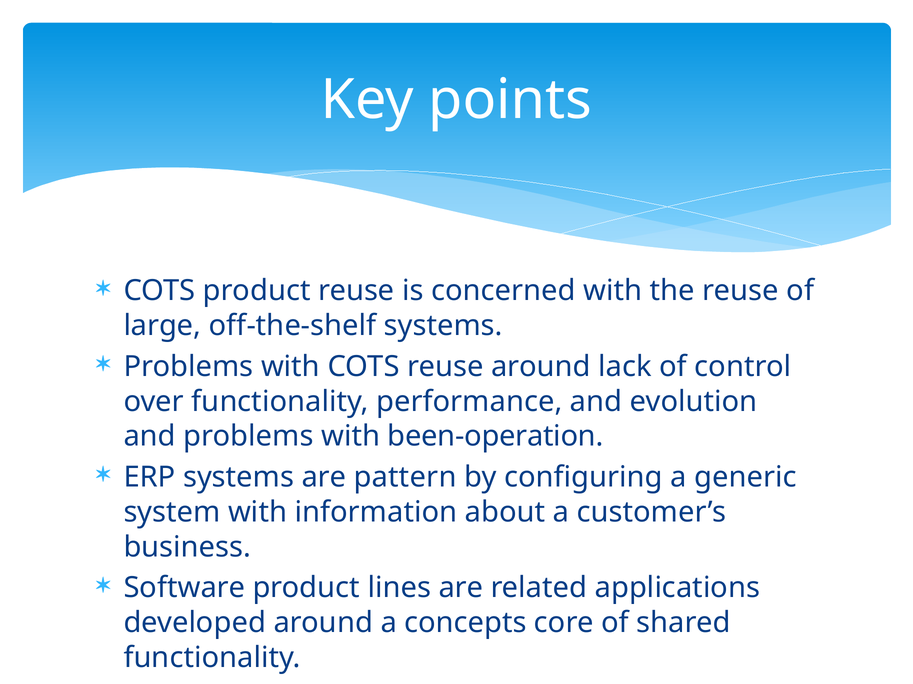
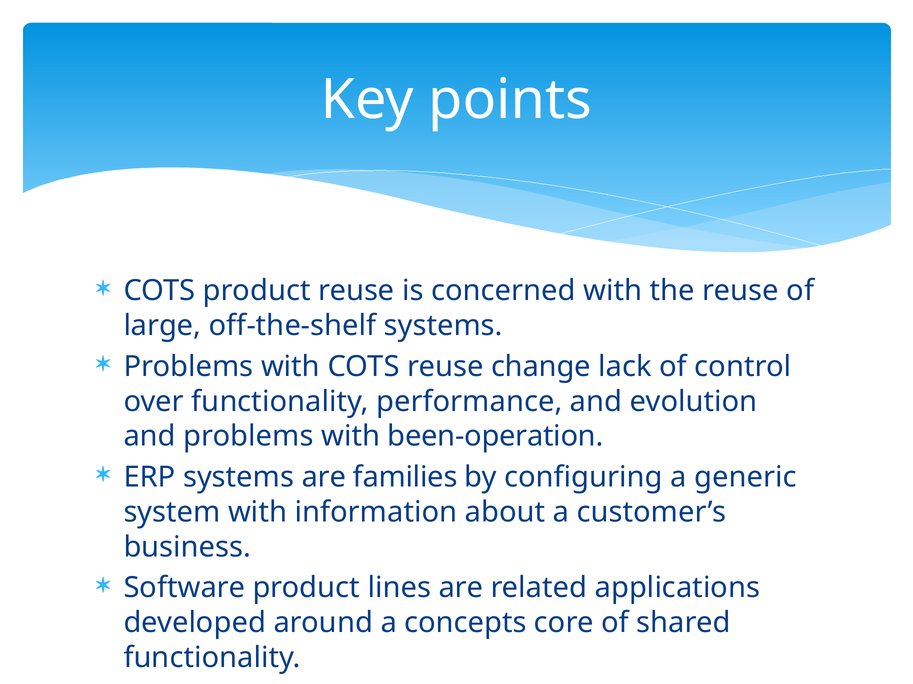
reuse around: around -> change (541, 367)
pattern: pattern -> families (405, 478)
